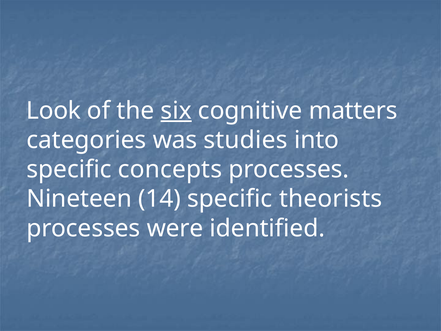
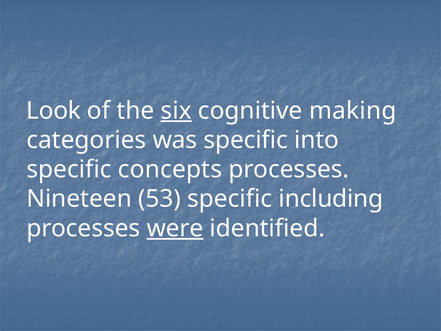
matters: matters -> making (353, 110)
was studies: studies -> specific (246, 140)
14: 14 -> 53 (160, 199)
theorists: theorists -> including (331, 199)
were underline: none -> present (175, 228)
